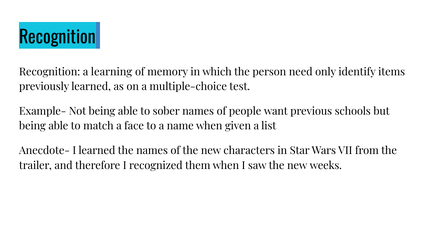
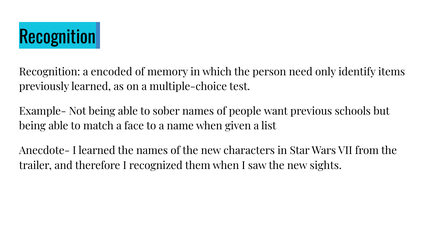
learning: learning -> encoded (112, 72)
weeks: weeks -> sights (326, 165)
